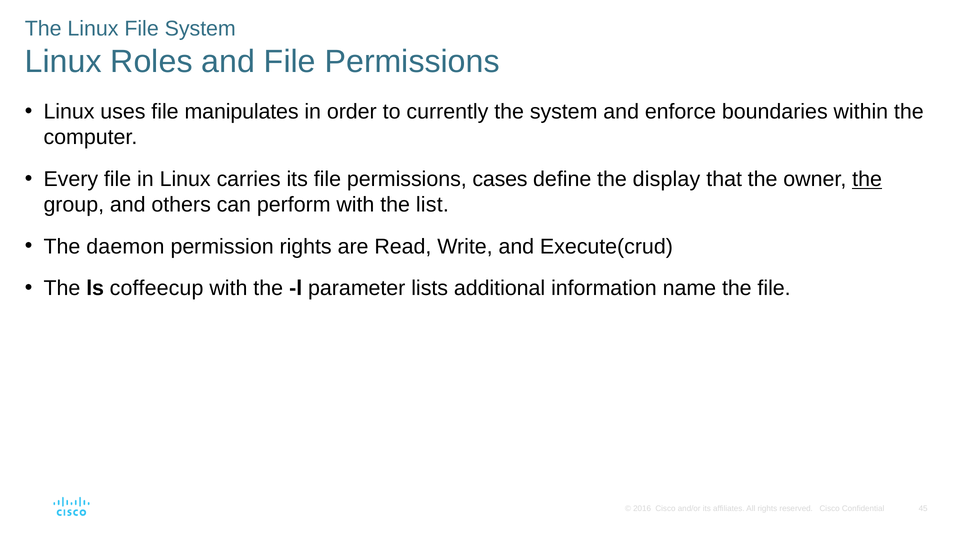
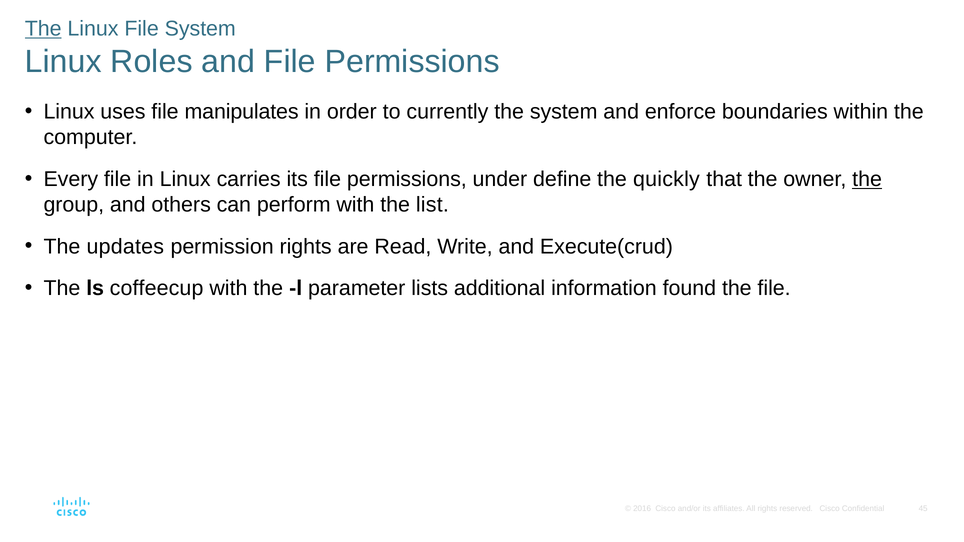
The underline: none -> present (43, 29)
cases: cases -> under (500, 179)
display: display -> quickly (666, 179)
daemon: daemon -> updates (125, 247)
name: name -> found (689, 289)
